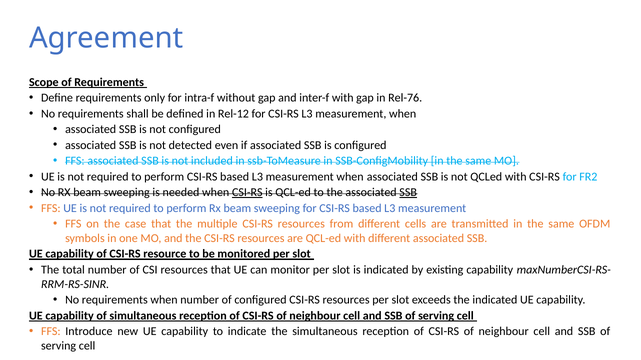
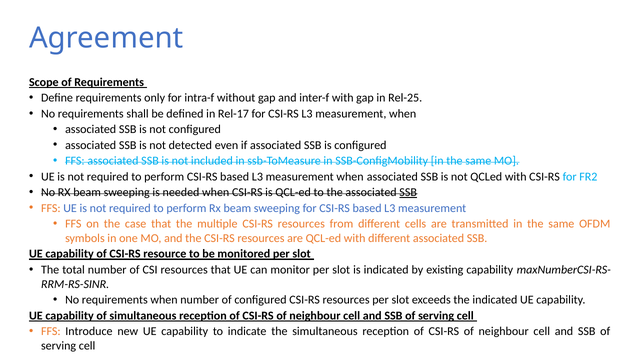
Rel-76: Rel-76 -> Rel-25 (405, 98)
Rel-12: Rel-12 -> Rel-17 (233, 114)
CSI-RS underline: present -> none (247, 193)
